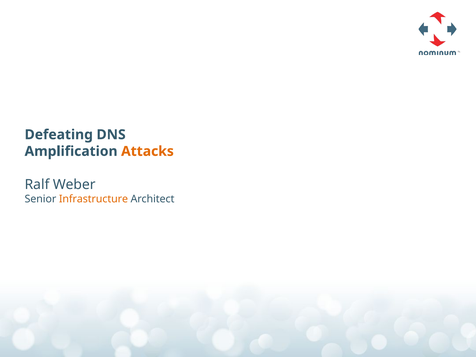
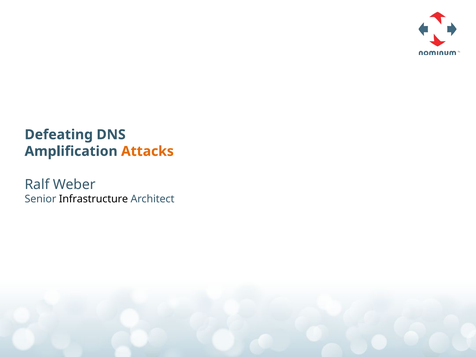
Infrastructure colour: orange -> black (93, 199)
